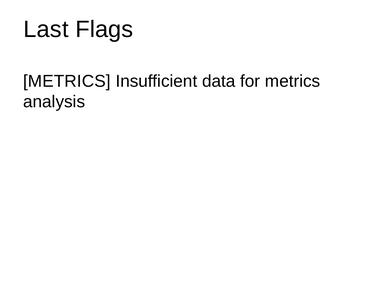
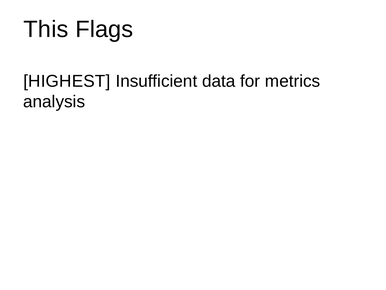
Last: Last -> This (46, 29)
METRICS: METRICS -> HIGHEST (67, 81)
